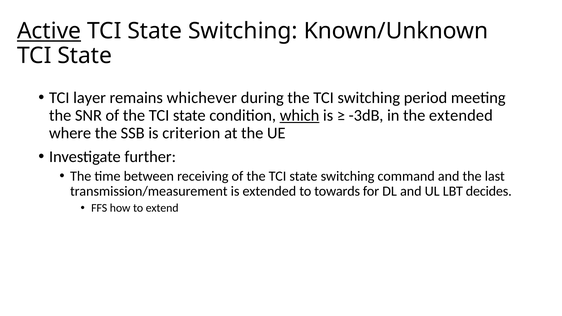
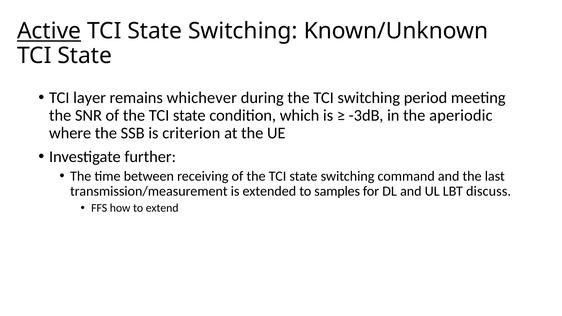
which underline: present -> none (300, 116)
the extended: extended -> aperiodic (461, 116)
towards: towards -> samples (337, 191)
decides: decides -> discuss (489, 191)
